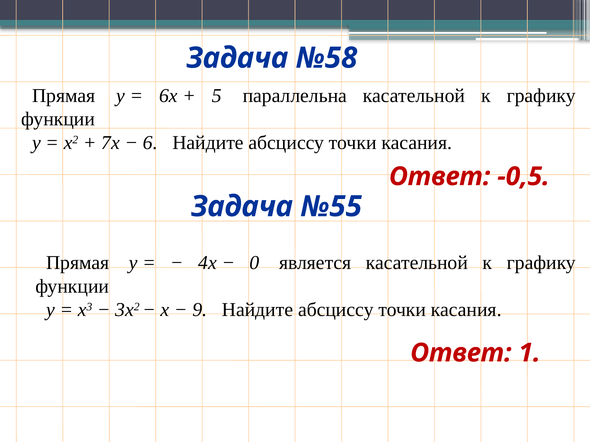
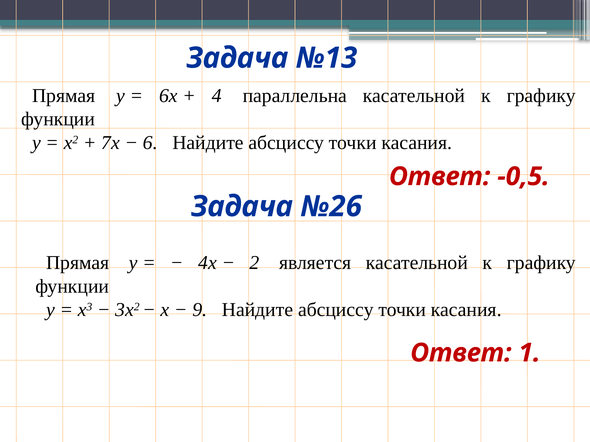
№58: №58 -> №13 (327, 58)
5: 5 -> 4 (217, 96)
№55: №55 -> №26 (331, 207)
0: 0 -> 2 (255, 263)
